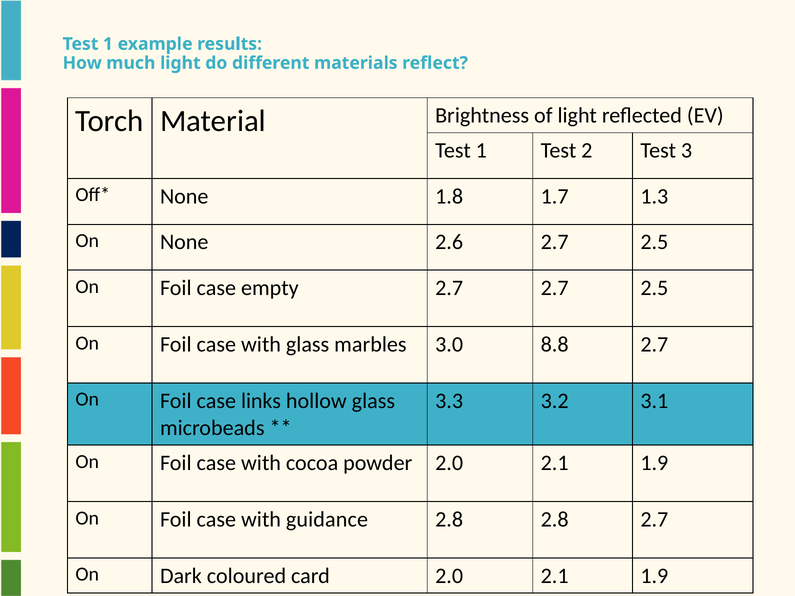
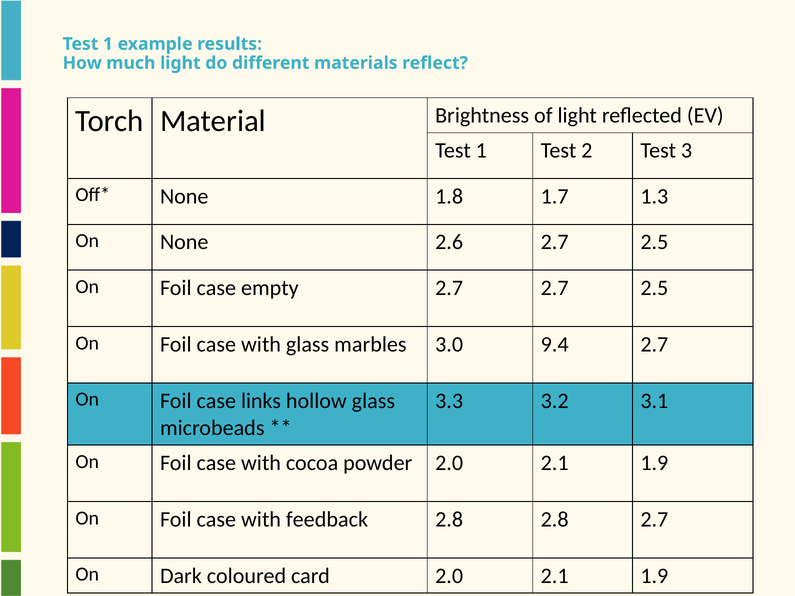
8.8: 8.8 -> 9.4 (555, 345)
guidance: guidance -> feedback (327, 520)
